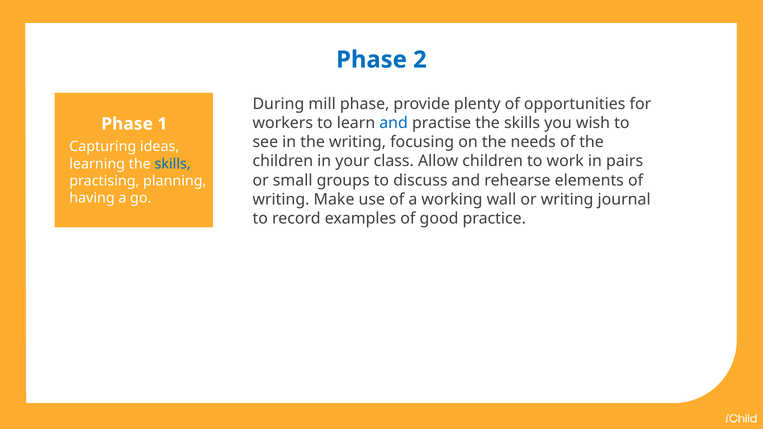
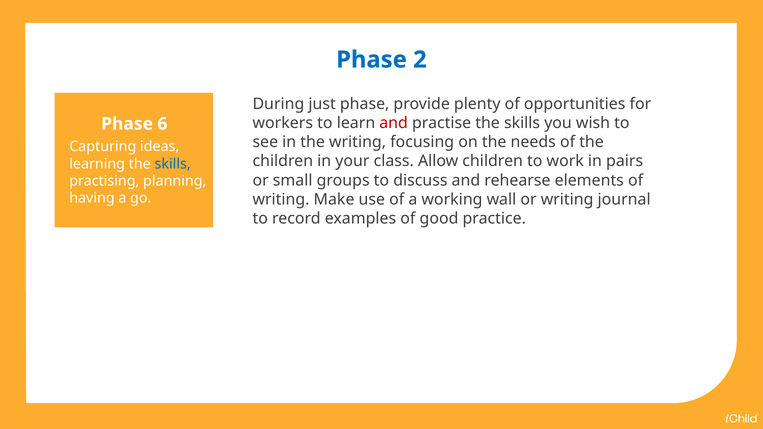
mill: mill -> just (322, 104)
and colour: blue -> red (394, 123)
1: 1 -> 6 (162, 124)
